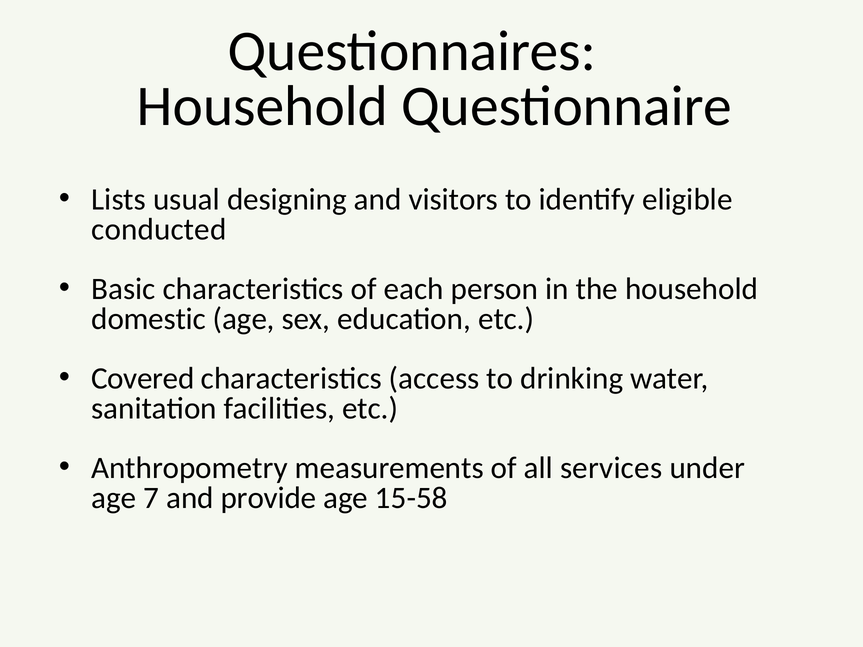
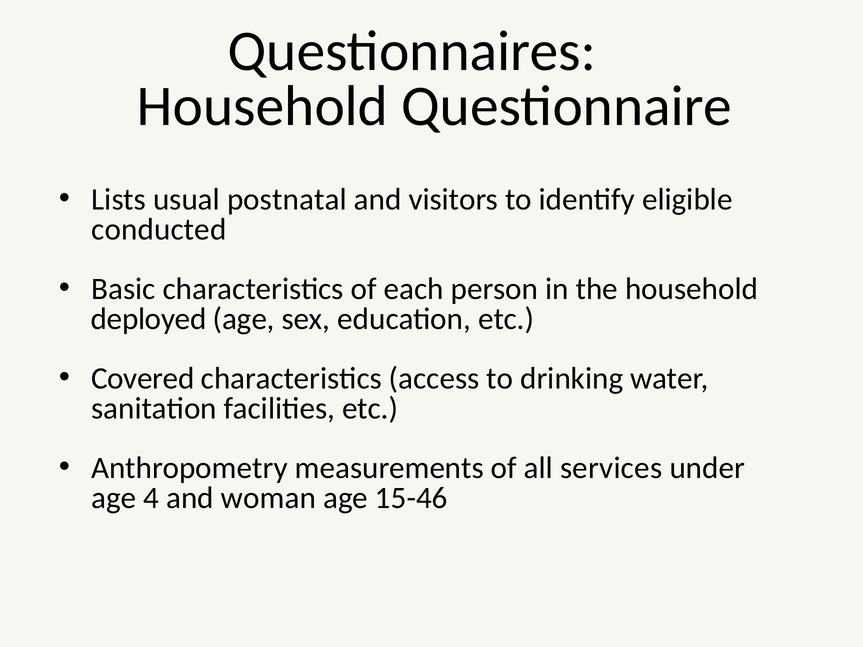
designing: designing -> postnatal (287, 199)
domestic: domestic -> deployed (149, 319)
7: 7 -> 4 (151, 498)
provide: provide -> woman (268, 498)
15-58: 15-58 -> 15-46 (411, 498)
